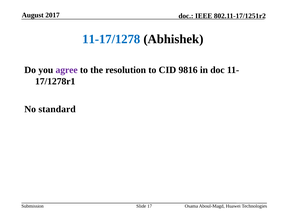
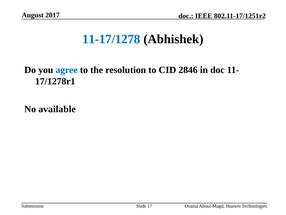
agree colour: purple -> blue (67, 70)
9816: 9816 -> 2846 (188, 70)
standard: standard -> available (57, 109)
